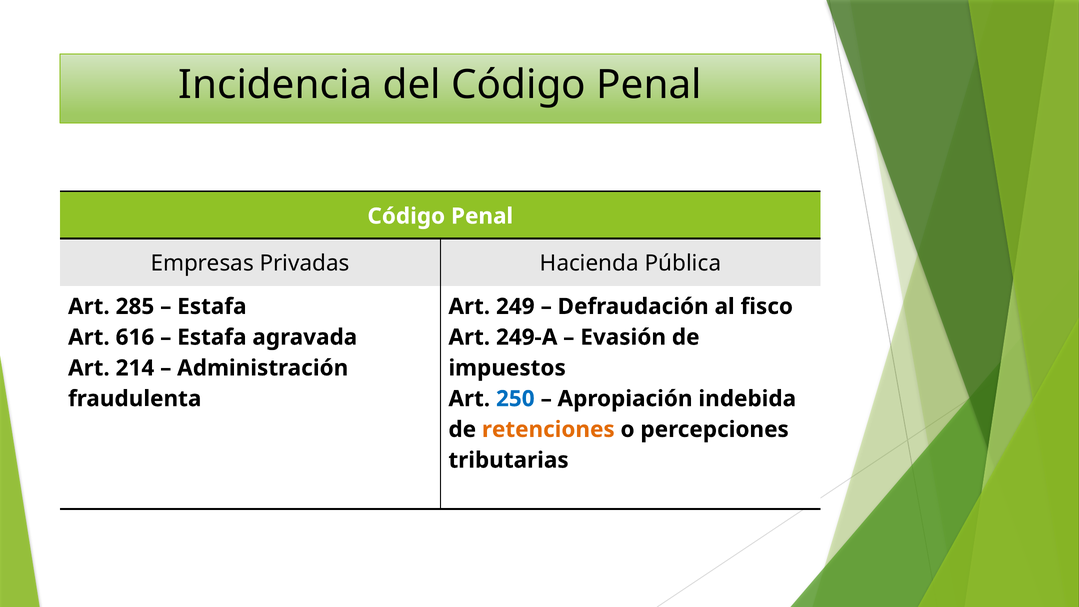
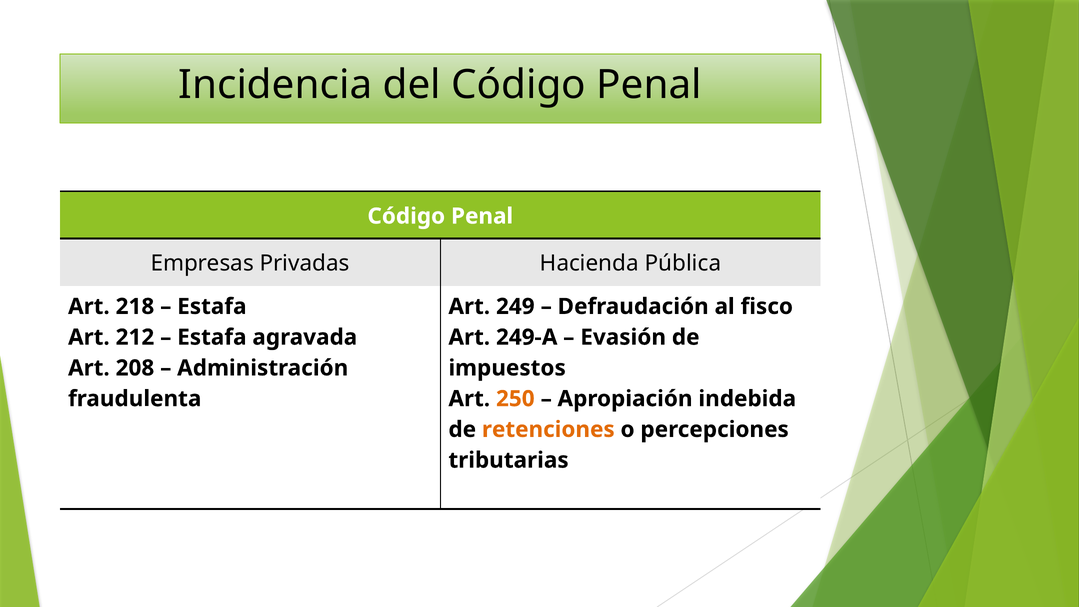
285: 285 -> 218 (135, 306)
616: 616 -> 212 (135, 337)
214: 214 -> 208 (135, 368)
250 colour: blue -> orange (515, 399)
